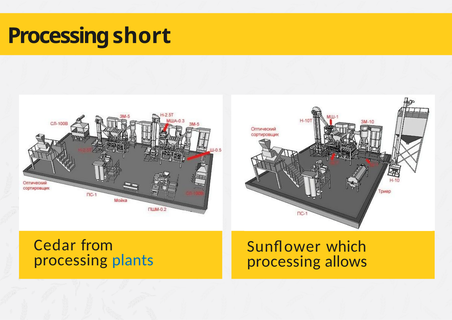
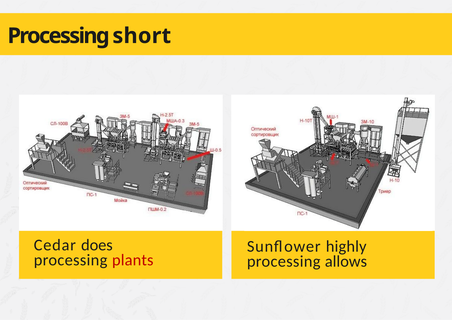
from: from -> does (97, 245)
which: which -> highly (346, 246)
plants colour: blue -> red (133, 260)
